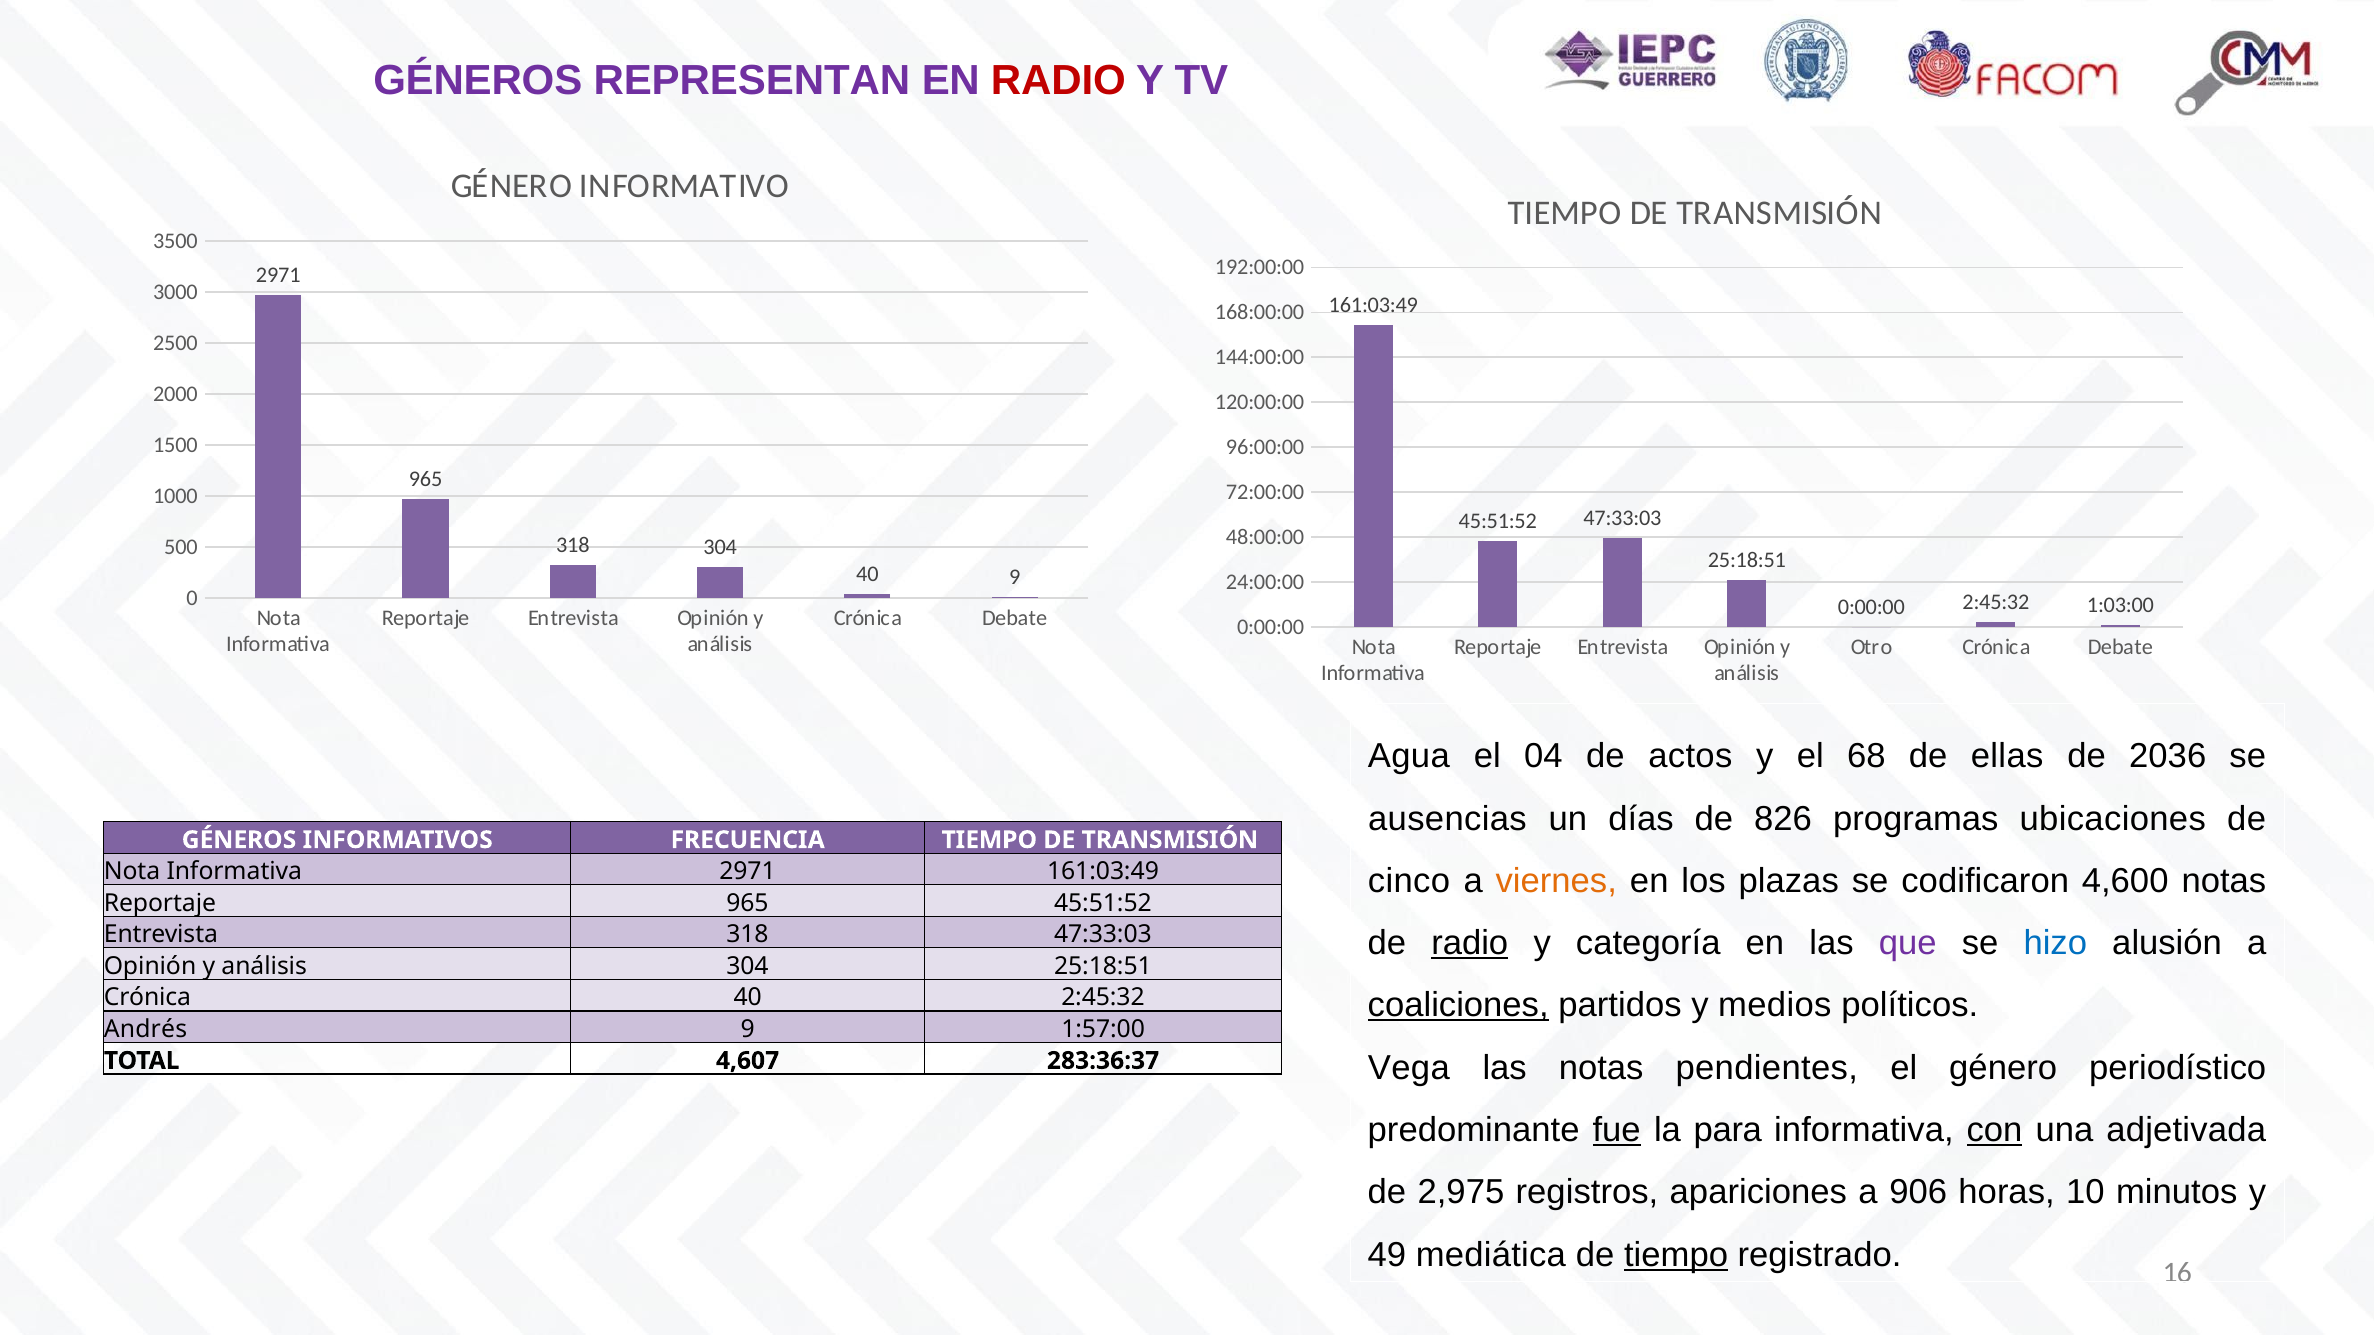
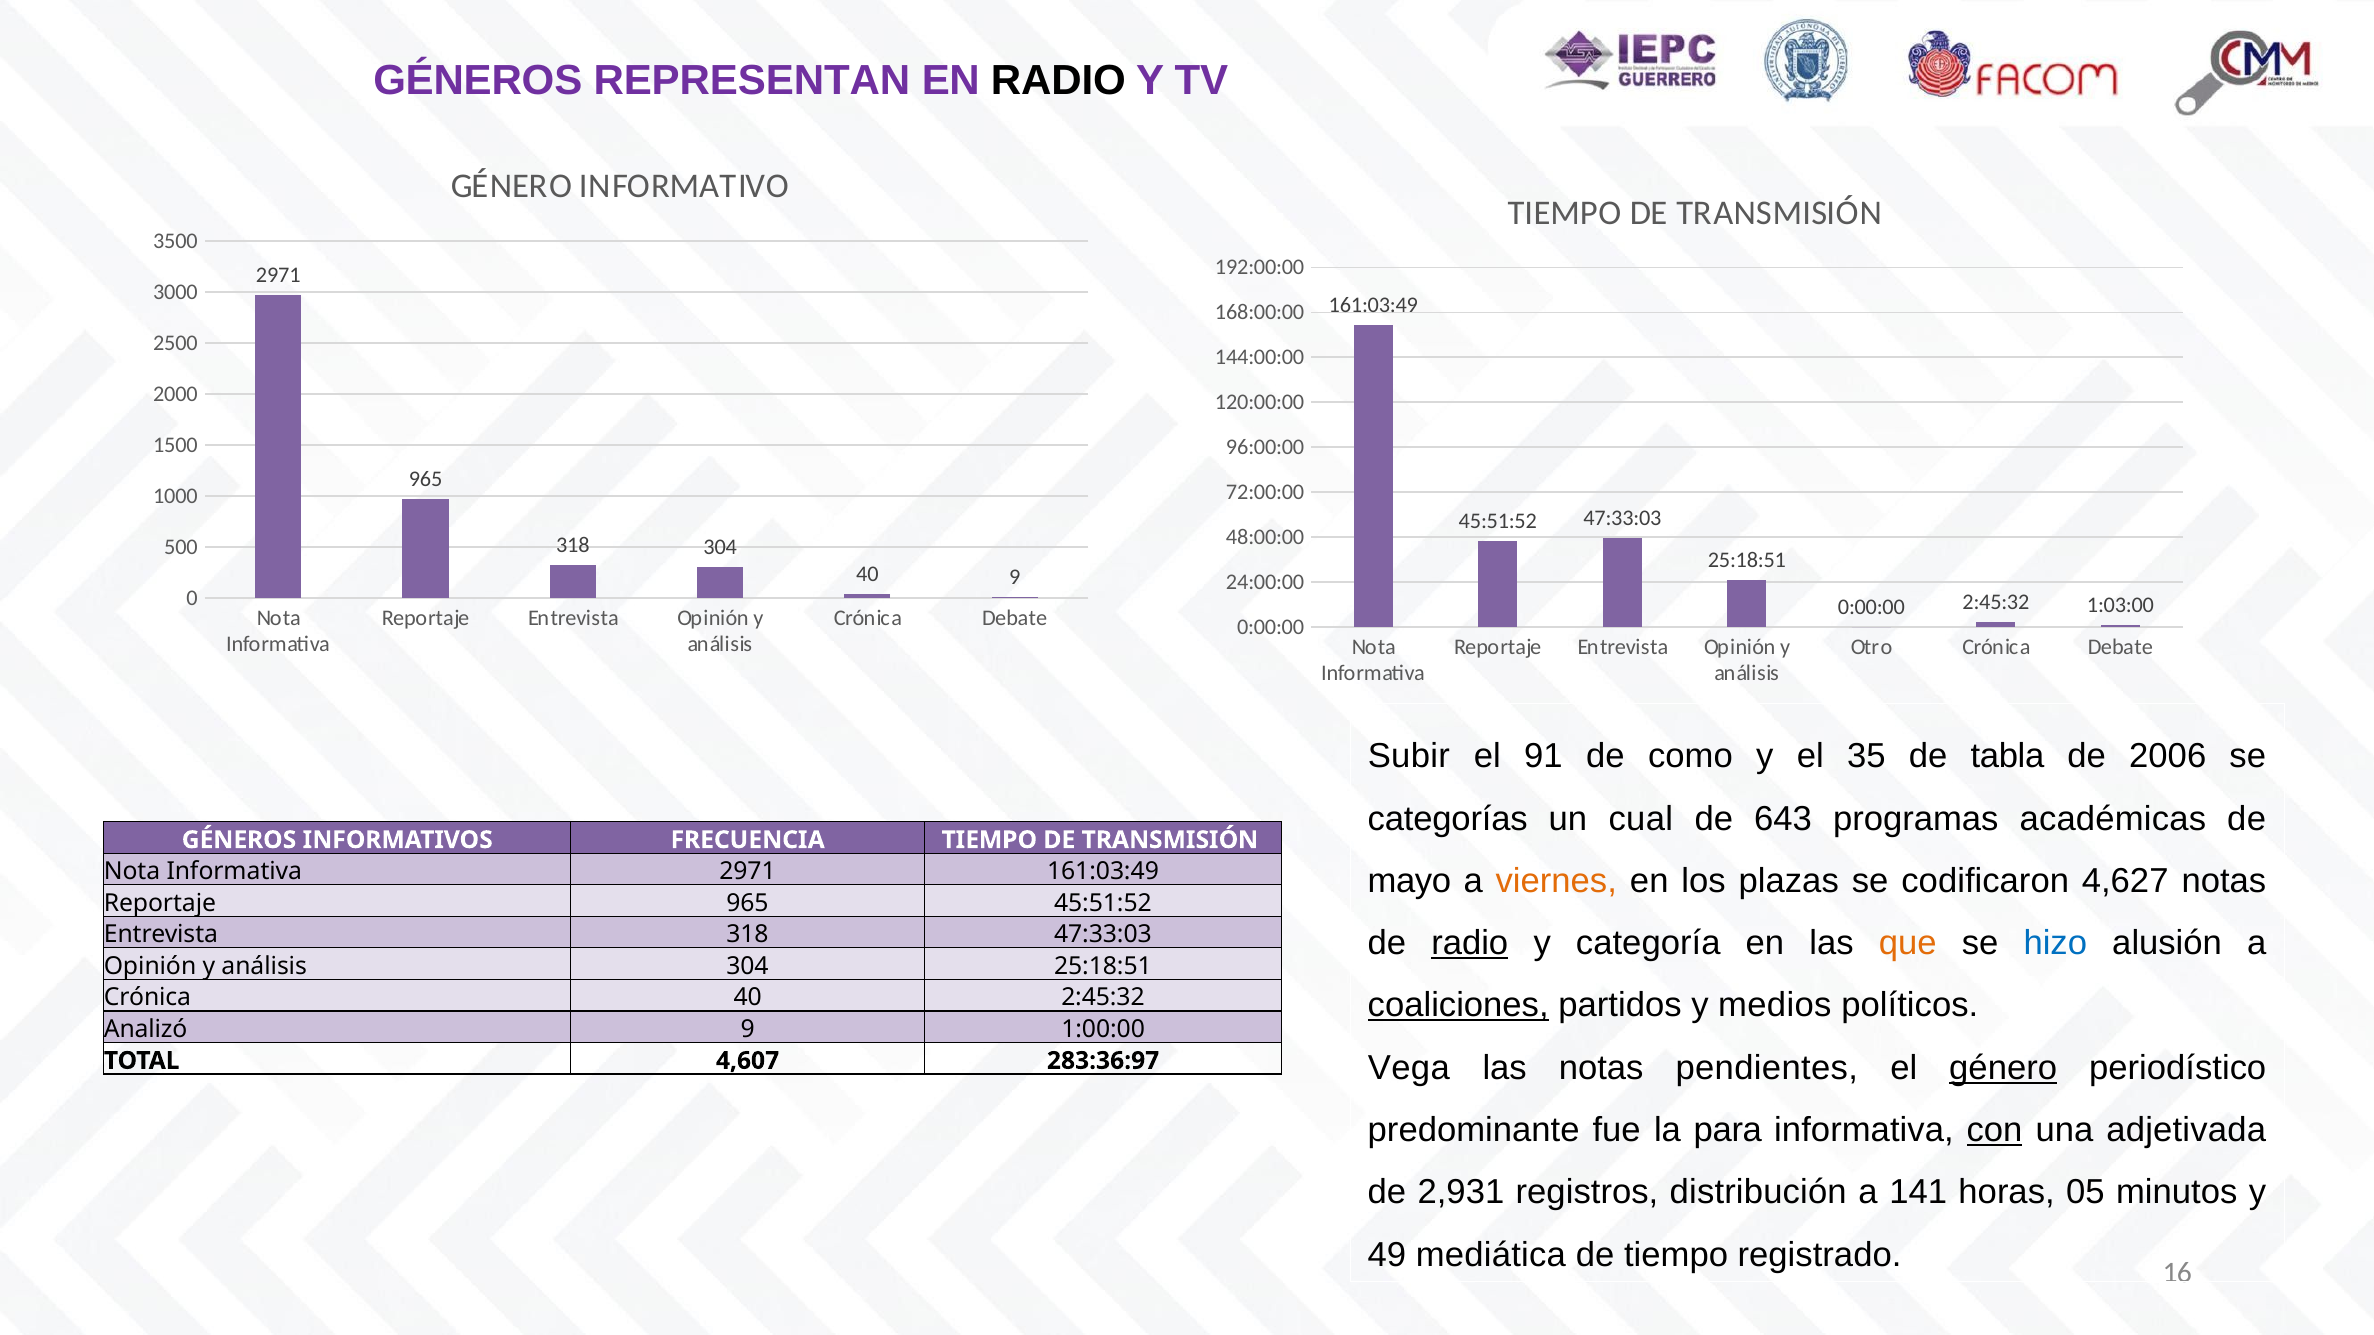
RADIO colour: red -> black (1058, 81)
Agua: Agua -> Subir (1409, 757)
04: 04 -> 91 (1543, 757)
actos: actos -> como (1690, 757)
68: 68 -> 35 (1866, 757)
ellas: ellas -> tabla (2007, 757)
2036: 2036 -> 2006 (2168, 757)
ausencias: ausencias -> categorías (1448, 819)
días: días -> cual (1641, 819)
826: 826 -> 643 (1783, 819)
ubicaciones: ubicaciones -> académicas (2113, 819)
cinco: cinco -> mayo (1409, 881)
4,600: 4,600 -> 4,627 (2125, 881)
que colour: purple -> orange (1908, 944)
Andrés: Andrés -> Analizó (146, 1029)
1:57:00: 1:57:00 -> 1:00:00 (1103, 1029)
género underline: none -> present (2003, 1068)
283:36:37: 283:36:37 -> 283:36:97 (1103, 1061)
fue underline: present -> none (1617, 1130)
2,975: 2,975 -> 2,931 (1461, 1193)
apariciones: apariciones -> distribución (1758, 1193)
906: 906 -> 141 (1918, 1193)
10: 10 -> 05 (2085, 1193)
tiempo underline: present -> none (1676, 1255)
